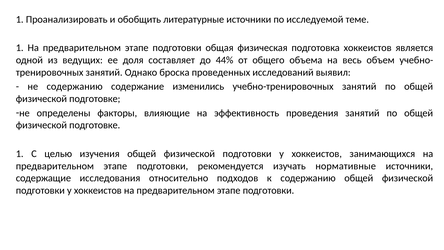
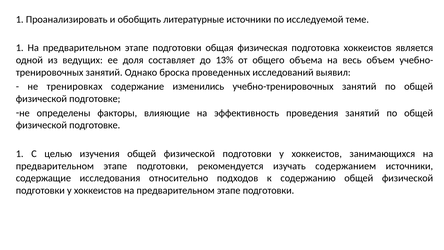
44%: 44% -> 13% (225, 60)
не содержанию: содержанию -> тренировках (75, 87)
нормативные: нормативные -> содержанием (346, 166)
